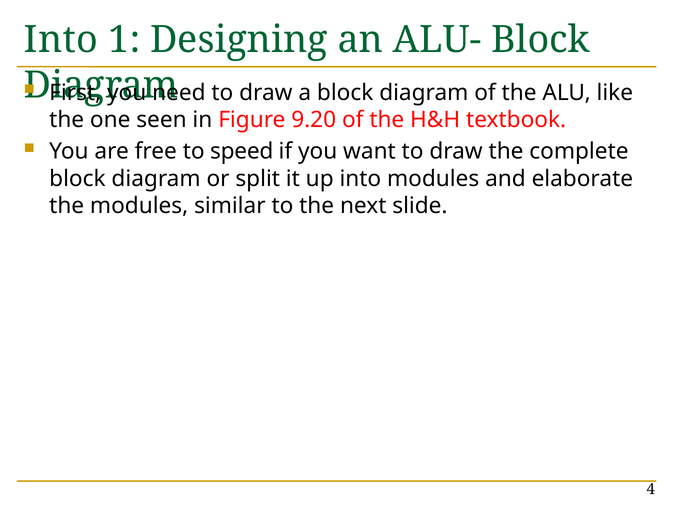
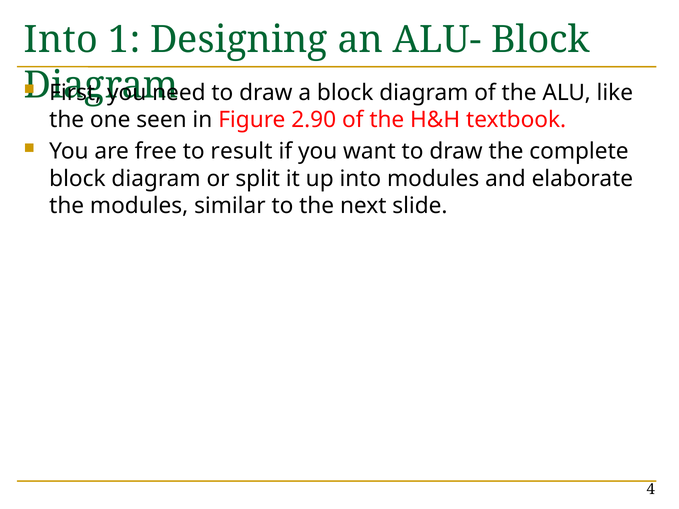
9.20: 9.20 -> 2.90 (314, 120)
speed: speed -> result (241, 151)
